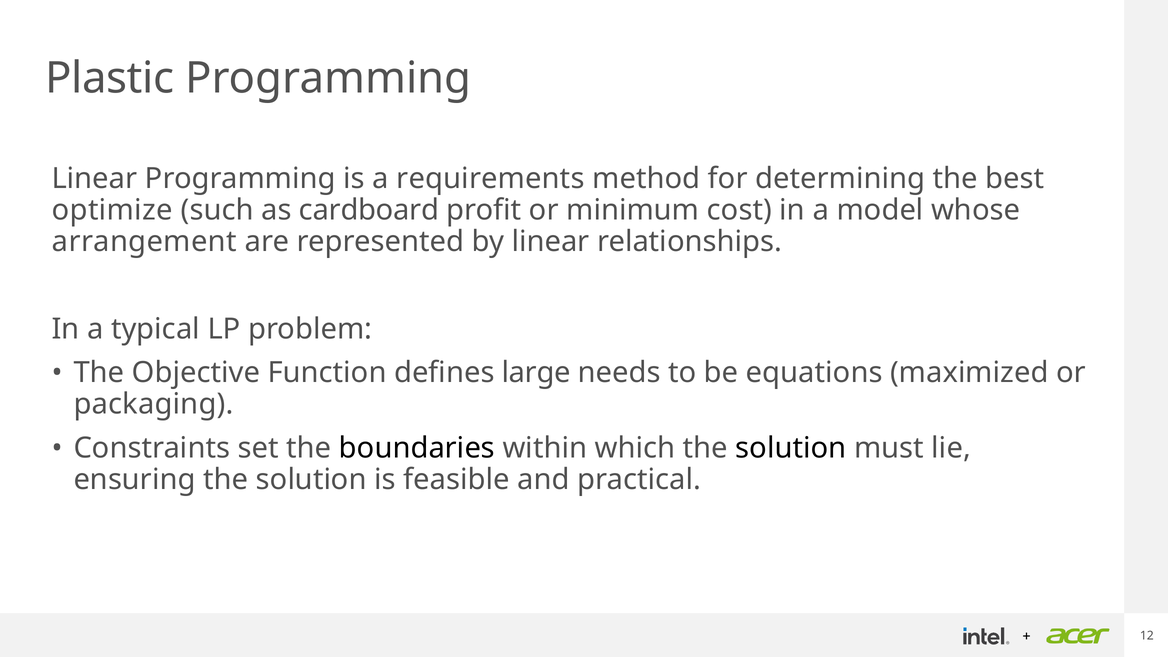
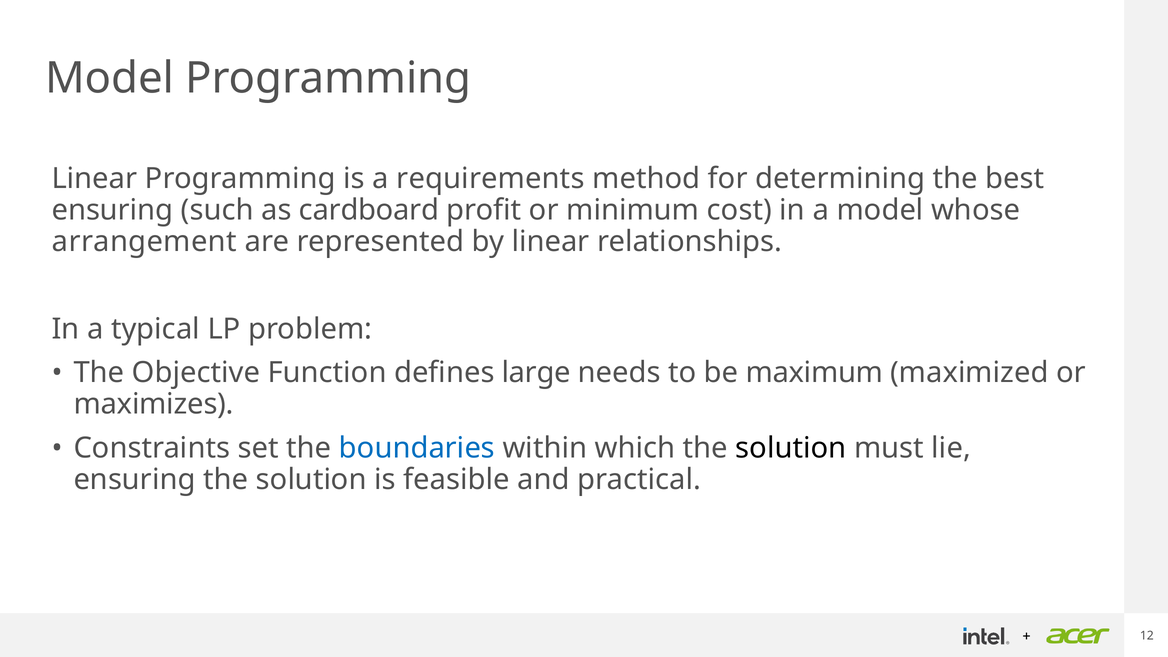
Plastic: Plastic -> Model (110, 78)
optimize: optimize -> ensuring (113, 210)
equations: equations -> maximum (814, 373)
packaging: packaging -> maximizes (154, 404)
boundaries colour: black -> blue (417, 448)
